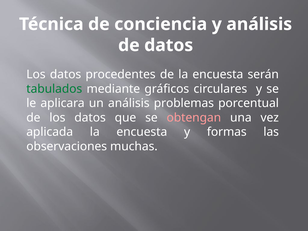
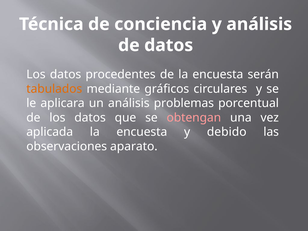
tabulados colour: green -> orange (54, 89)
formas: formas -> debido (227, 132)
muchas: muchas -> aparato (134, 146)
